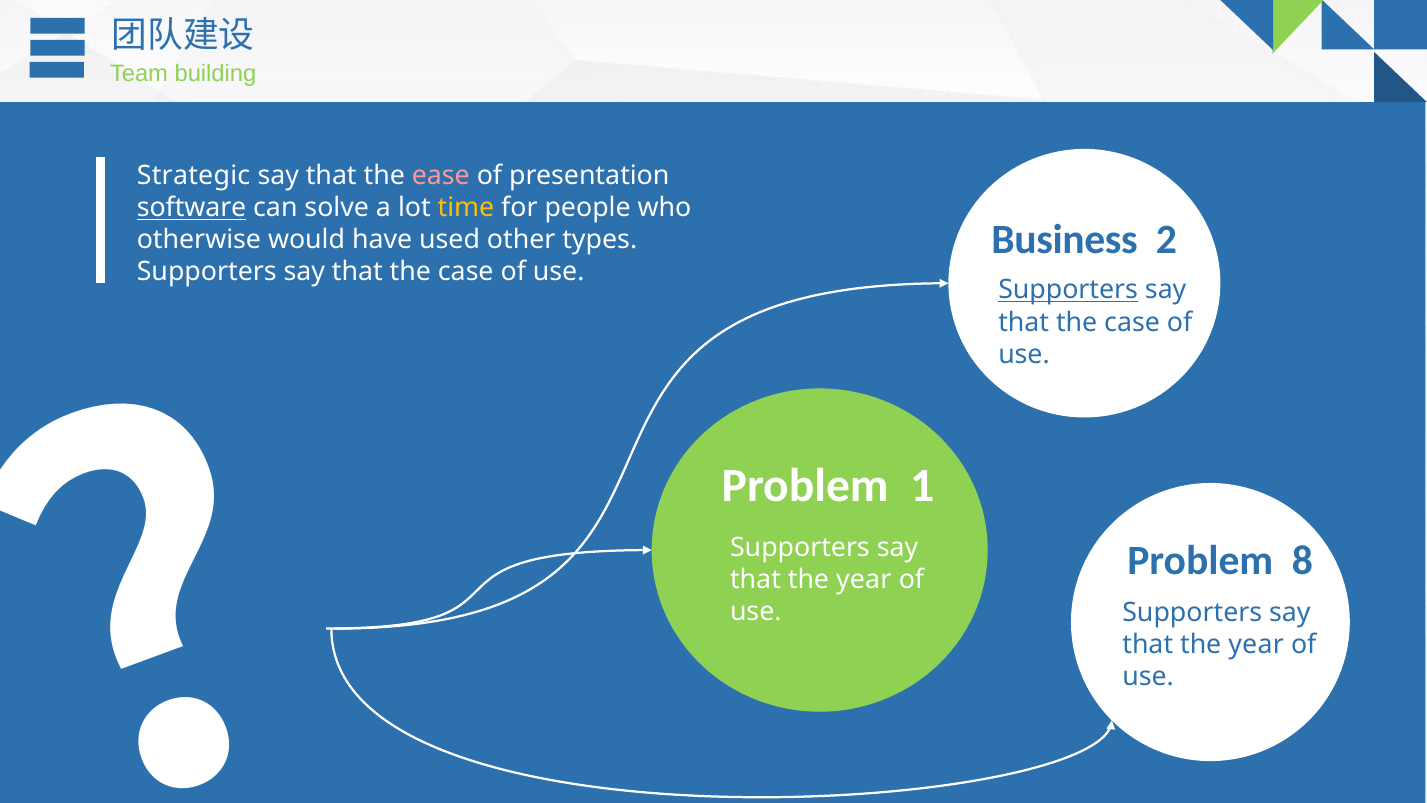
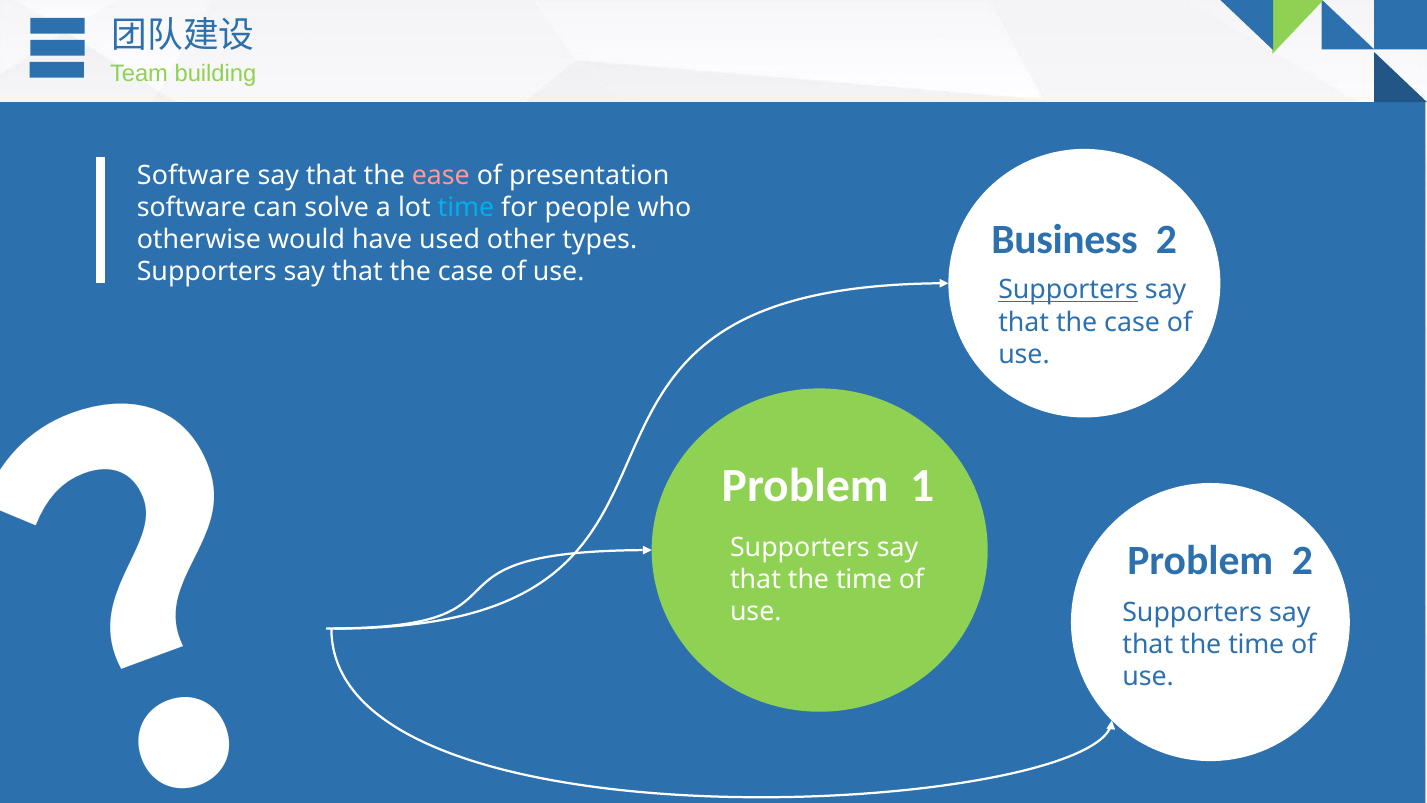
Strategic: Strategic -> Software (194, 176)
software underline: present -> none (192, 208)
time colour: yellow -> light blue (466, 208)
Problem 8: 8 -> 2 (1302, 561)
year: year -> time (864, 579)
year: year -> time (1256, 644)
